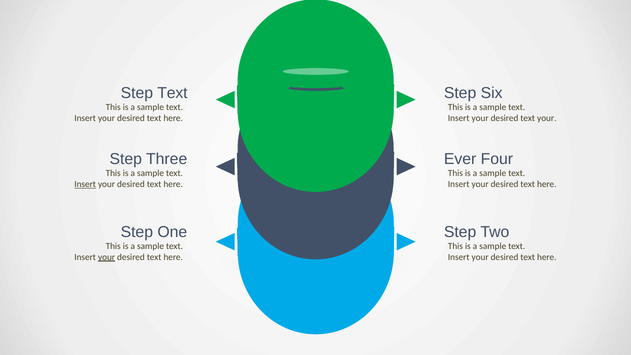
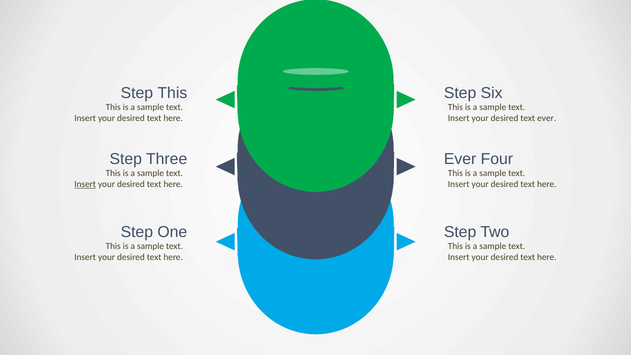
Step Text: Text -> This (172, 93)
text your: your -> ever (547, 118)
your underline: present -> none (107, 257)
